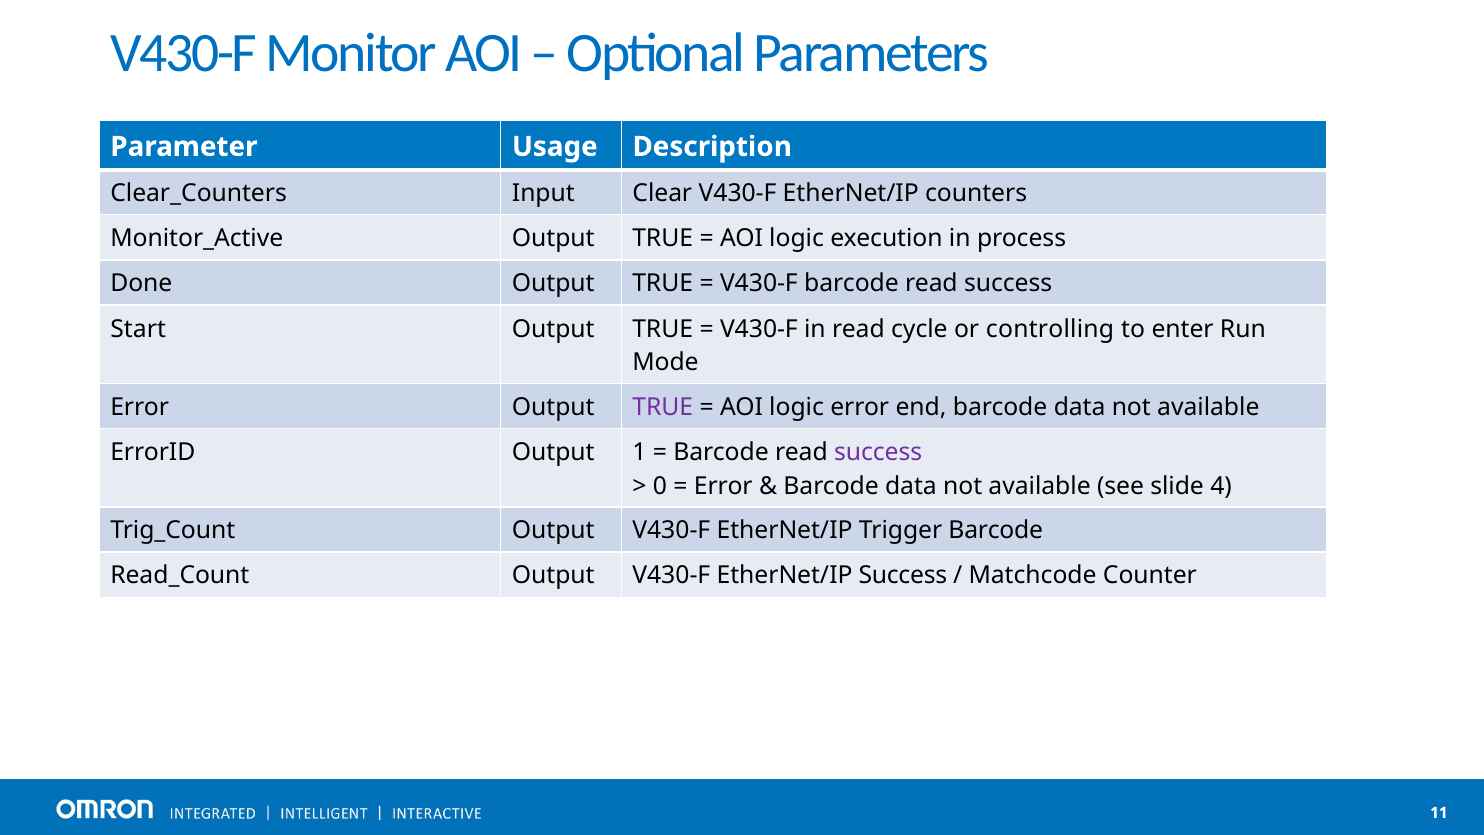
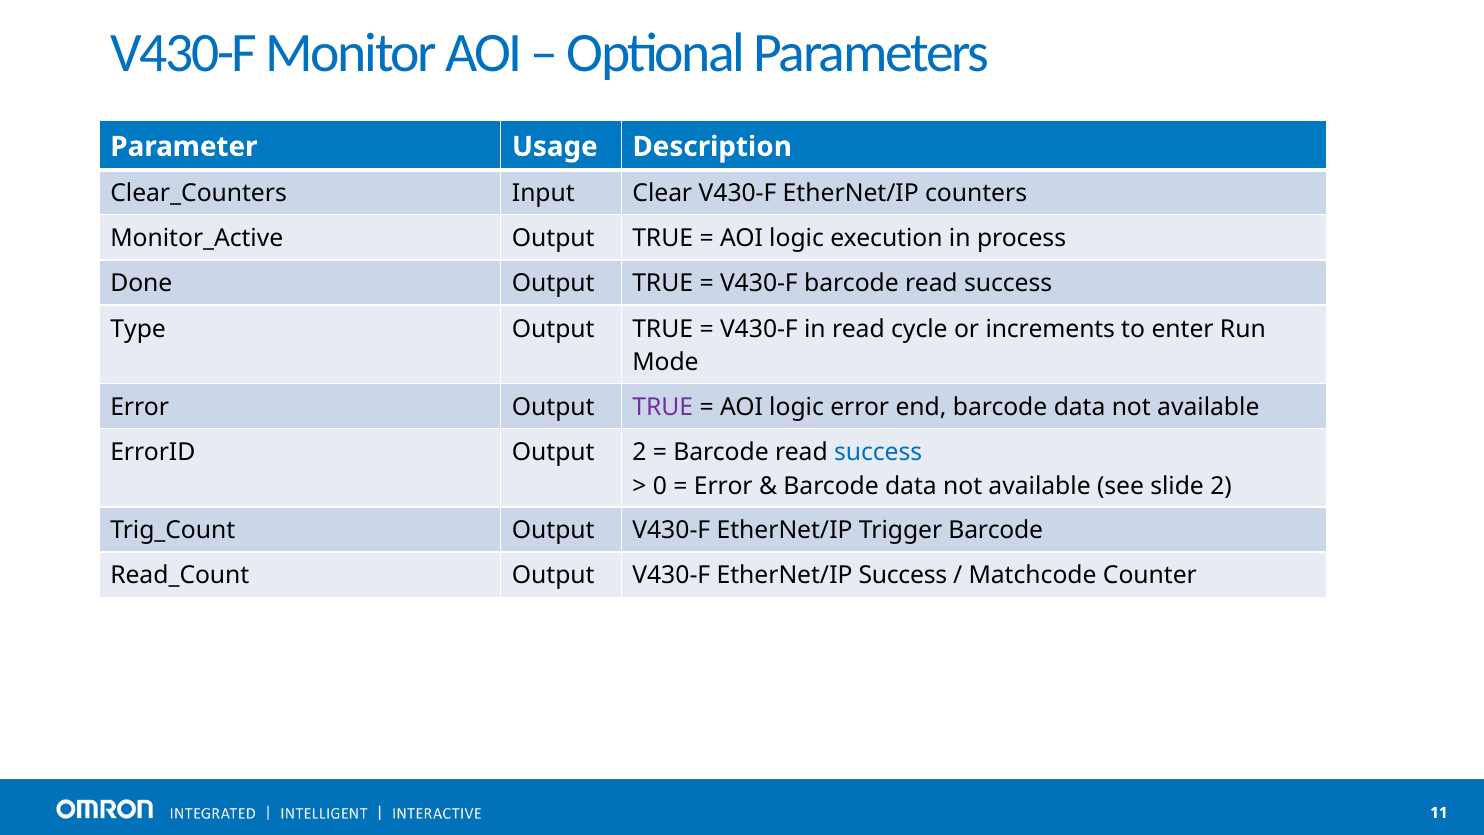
Start: Start -> Type (138, 329)
controlling: controlling -> increments (1050, 329)
Output 1: 1 -> 2 (640, 452)
success colour: purple -> blue (878, 452)
slide 4: 4 -> 2 (1221, 486)
